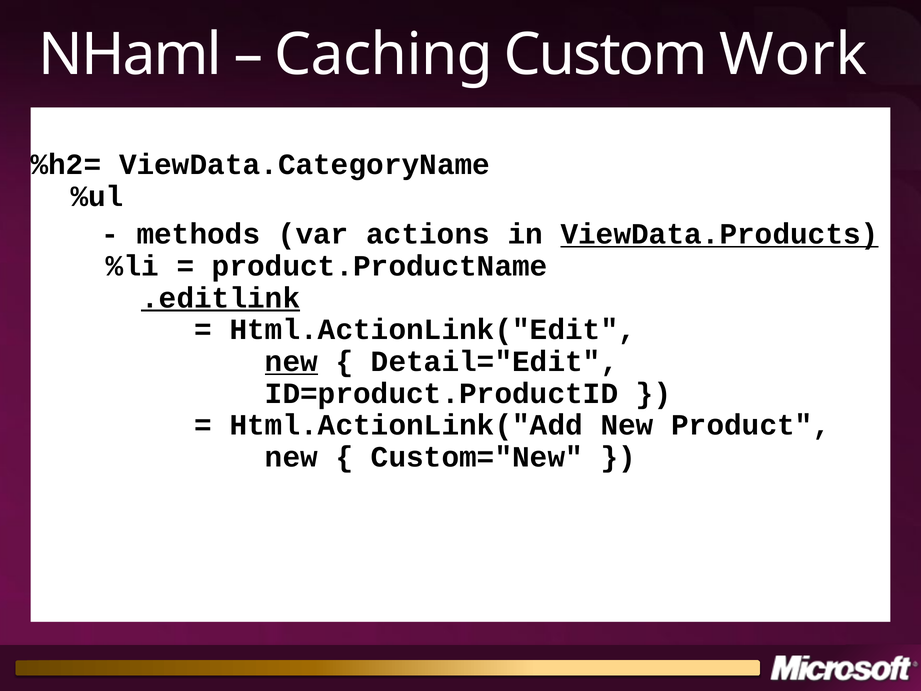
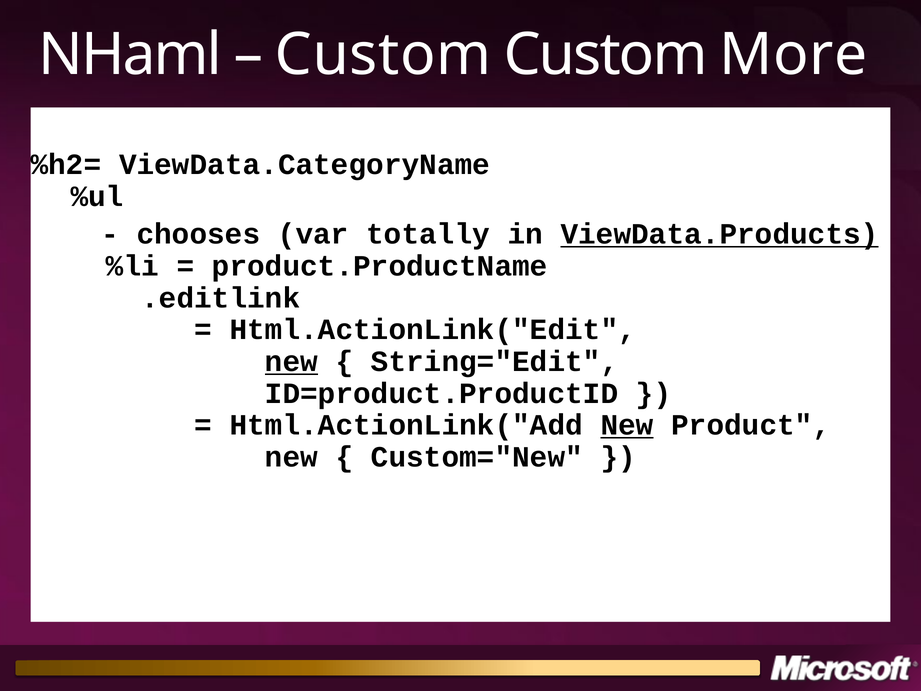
Caching: Caching -> Custom (383, 55)
Work: Work -> More (793, 55)
methods: methods -> chooses (198, 234)
actions: actions -> totally (428, 234)
.editlink underline: present -> none (221, 298)
Detail="Edit: Detail="Edit -> String="Edit (495, 361)
New underline: none -> present (627, 425)
